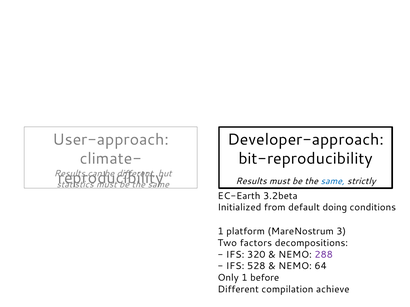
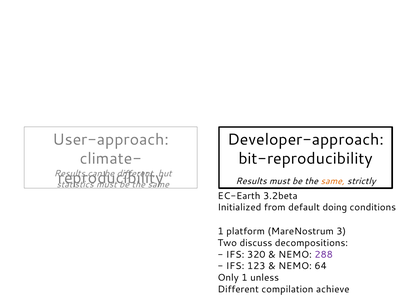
same colour: blue -> orange (333, 181)
factors: factors -> discuss (256, 243)
528: 528 -> 123 (256, 267)
before: before -> unless (265, 278)
